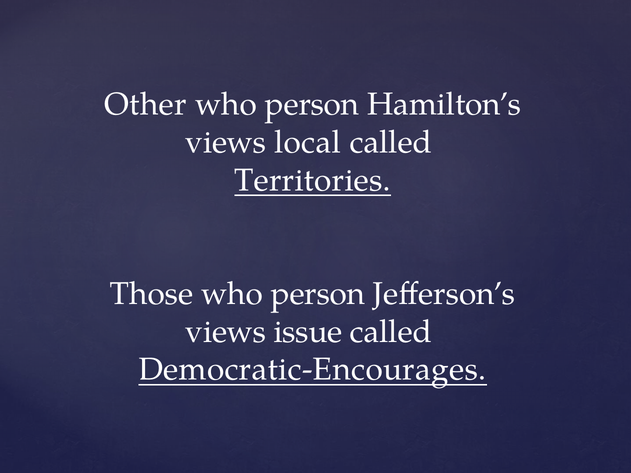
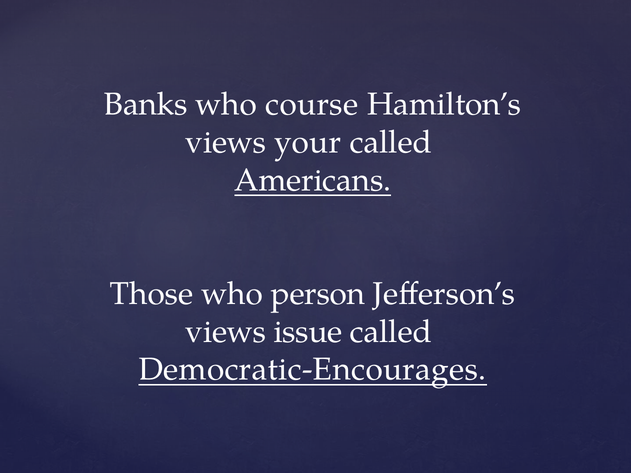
Other: Other -> Banks (146, 105)
person: person -> course (312, 105)
local: local -> your (308, 142)
Territories: Territories -> Americans (313, 180)
